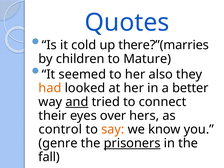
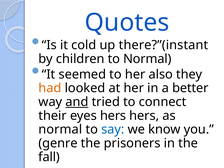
there?”(marries: there?”(marries -> there?”(instant (163, 45)
to Mature: Mature -> Normal (147, 59)
eyes over: over -> hers (113, 116)
control: control -> normal (60, 129)
say colour: orange -> blue (113, 129)
prisoners underline: present -> none (132, 143)
